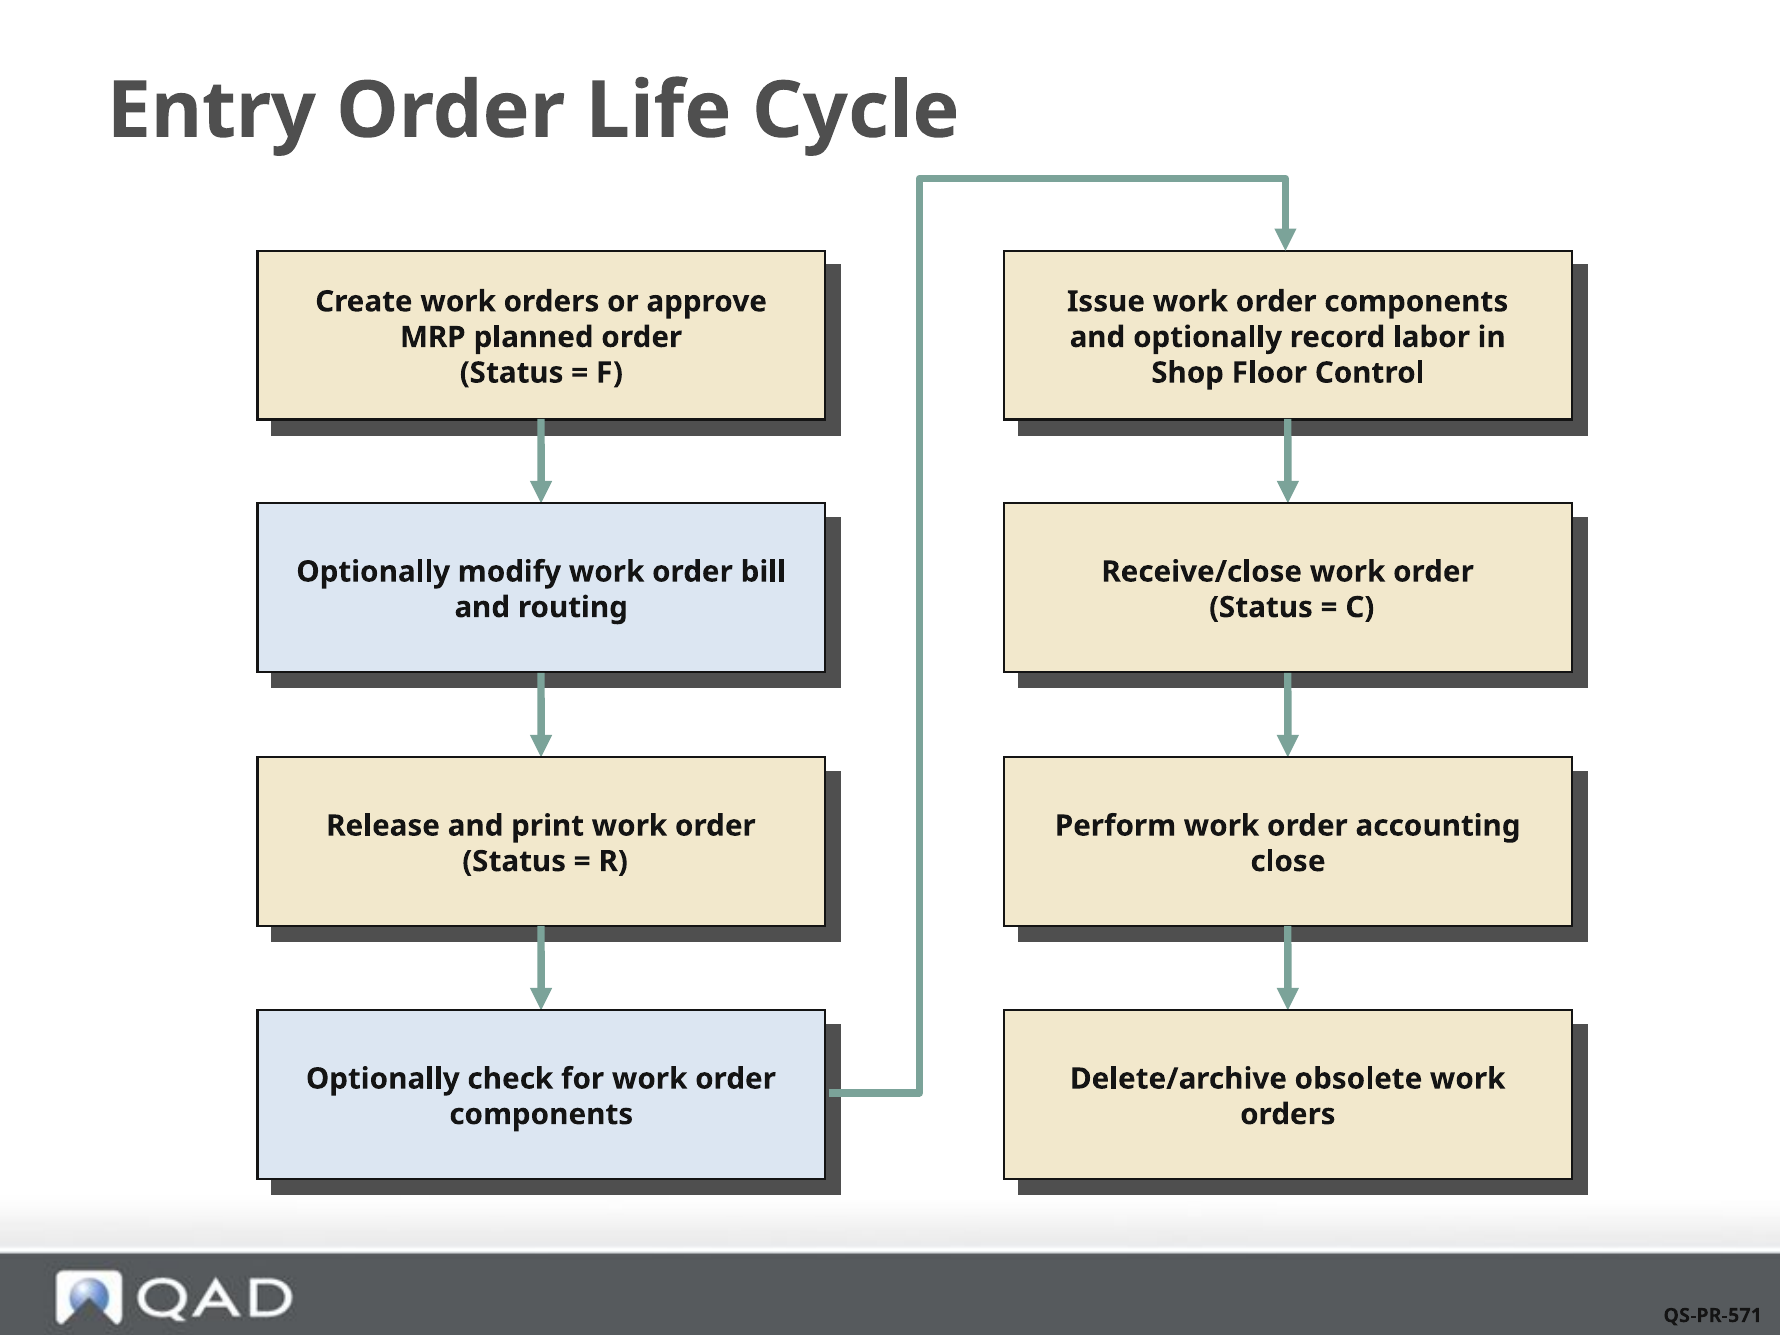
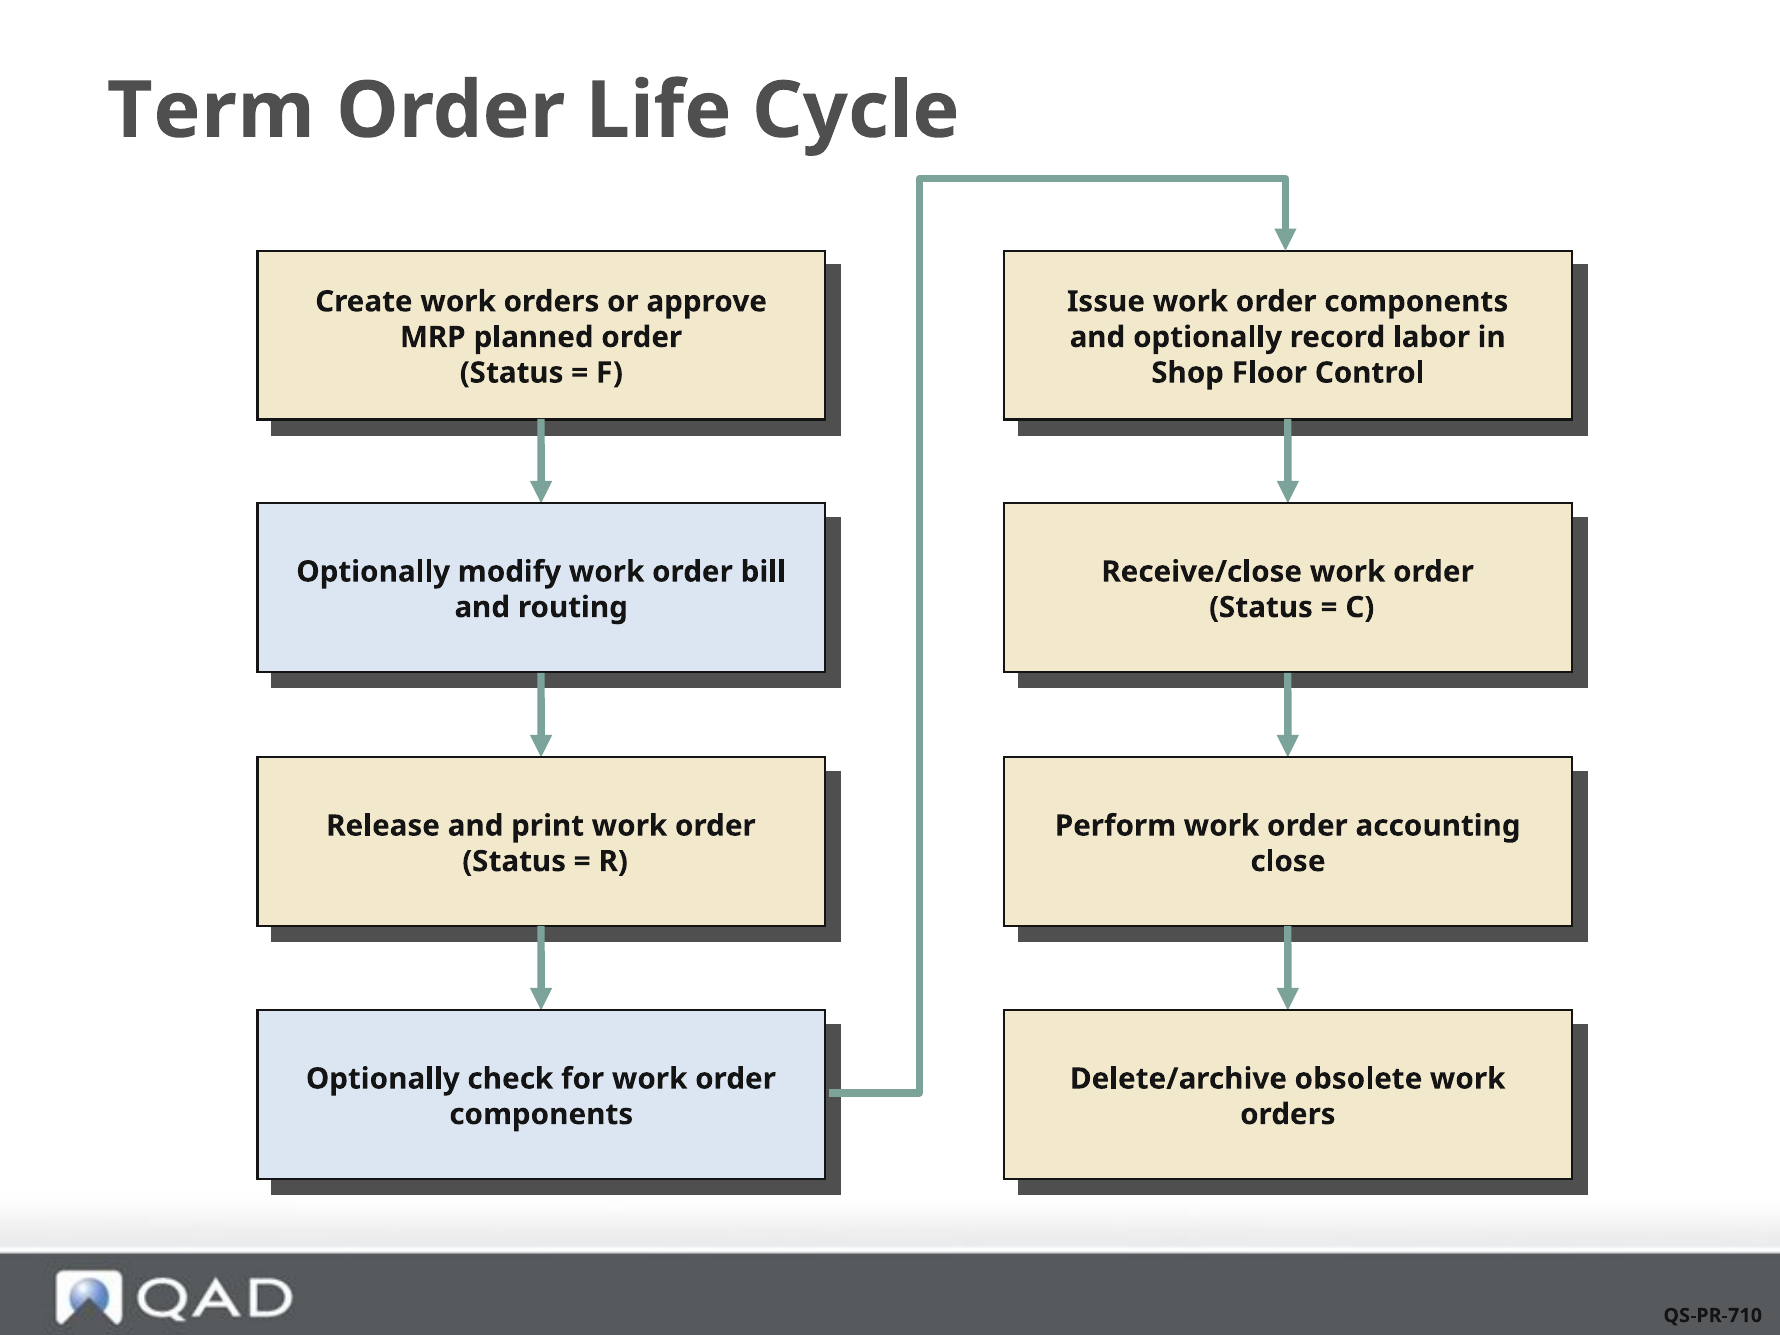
Entry: Entry -> Term (211, 111)
QS-PR-571: QS-PR-571 -> QS-PR-710 (1713, 1316)
